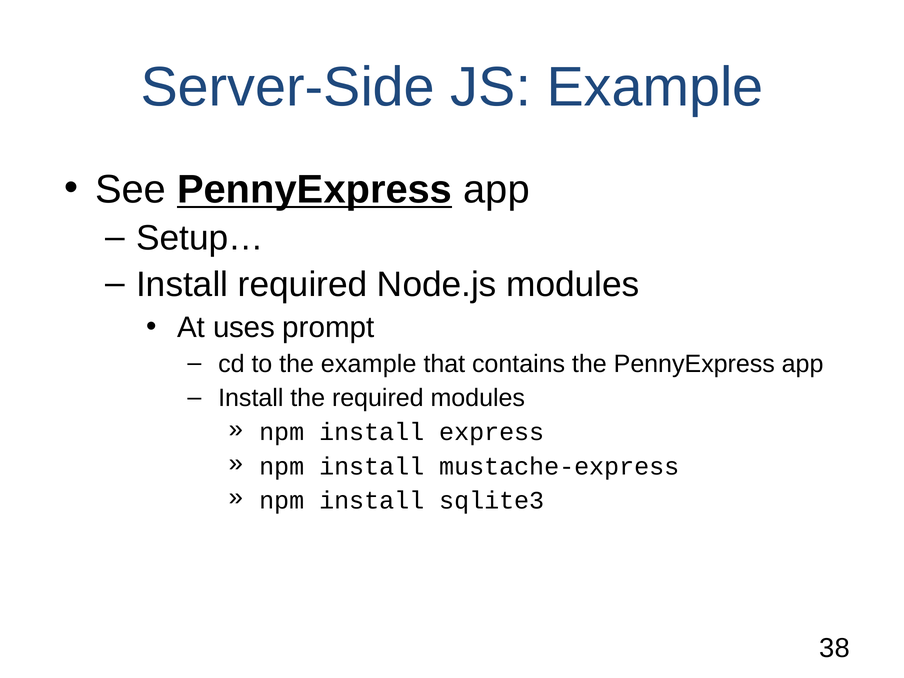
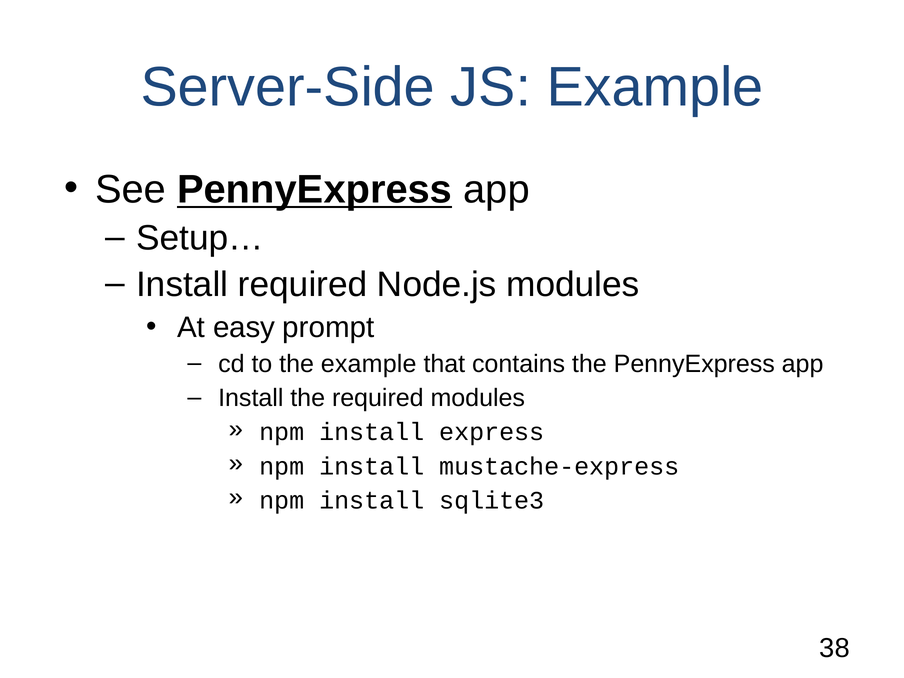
uses: uses -> easy (244, 327)
